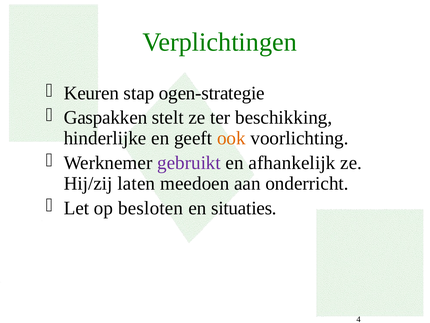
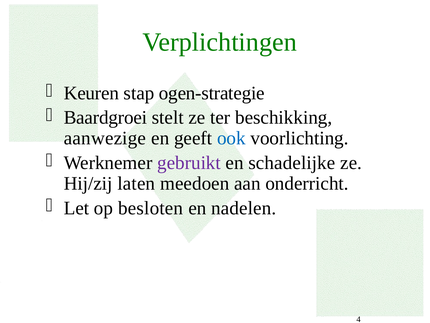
Gaspakken: Gaspakken -> Baardgroei (105, 117)
hinderlijke: hinderlijke -> aanwezige (105, 138)
ook colour: orange -> blue (231, 138)
afhankelijk: afhankelijk -> schadelijke (292, 163)
situaties: situaties -> nadelen (244, 208)
